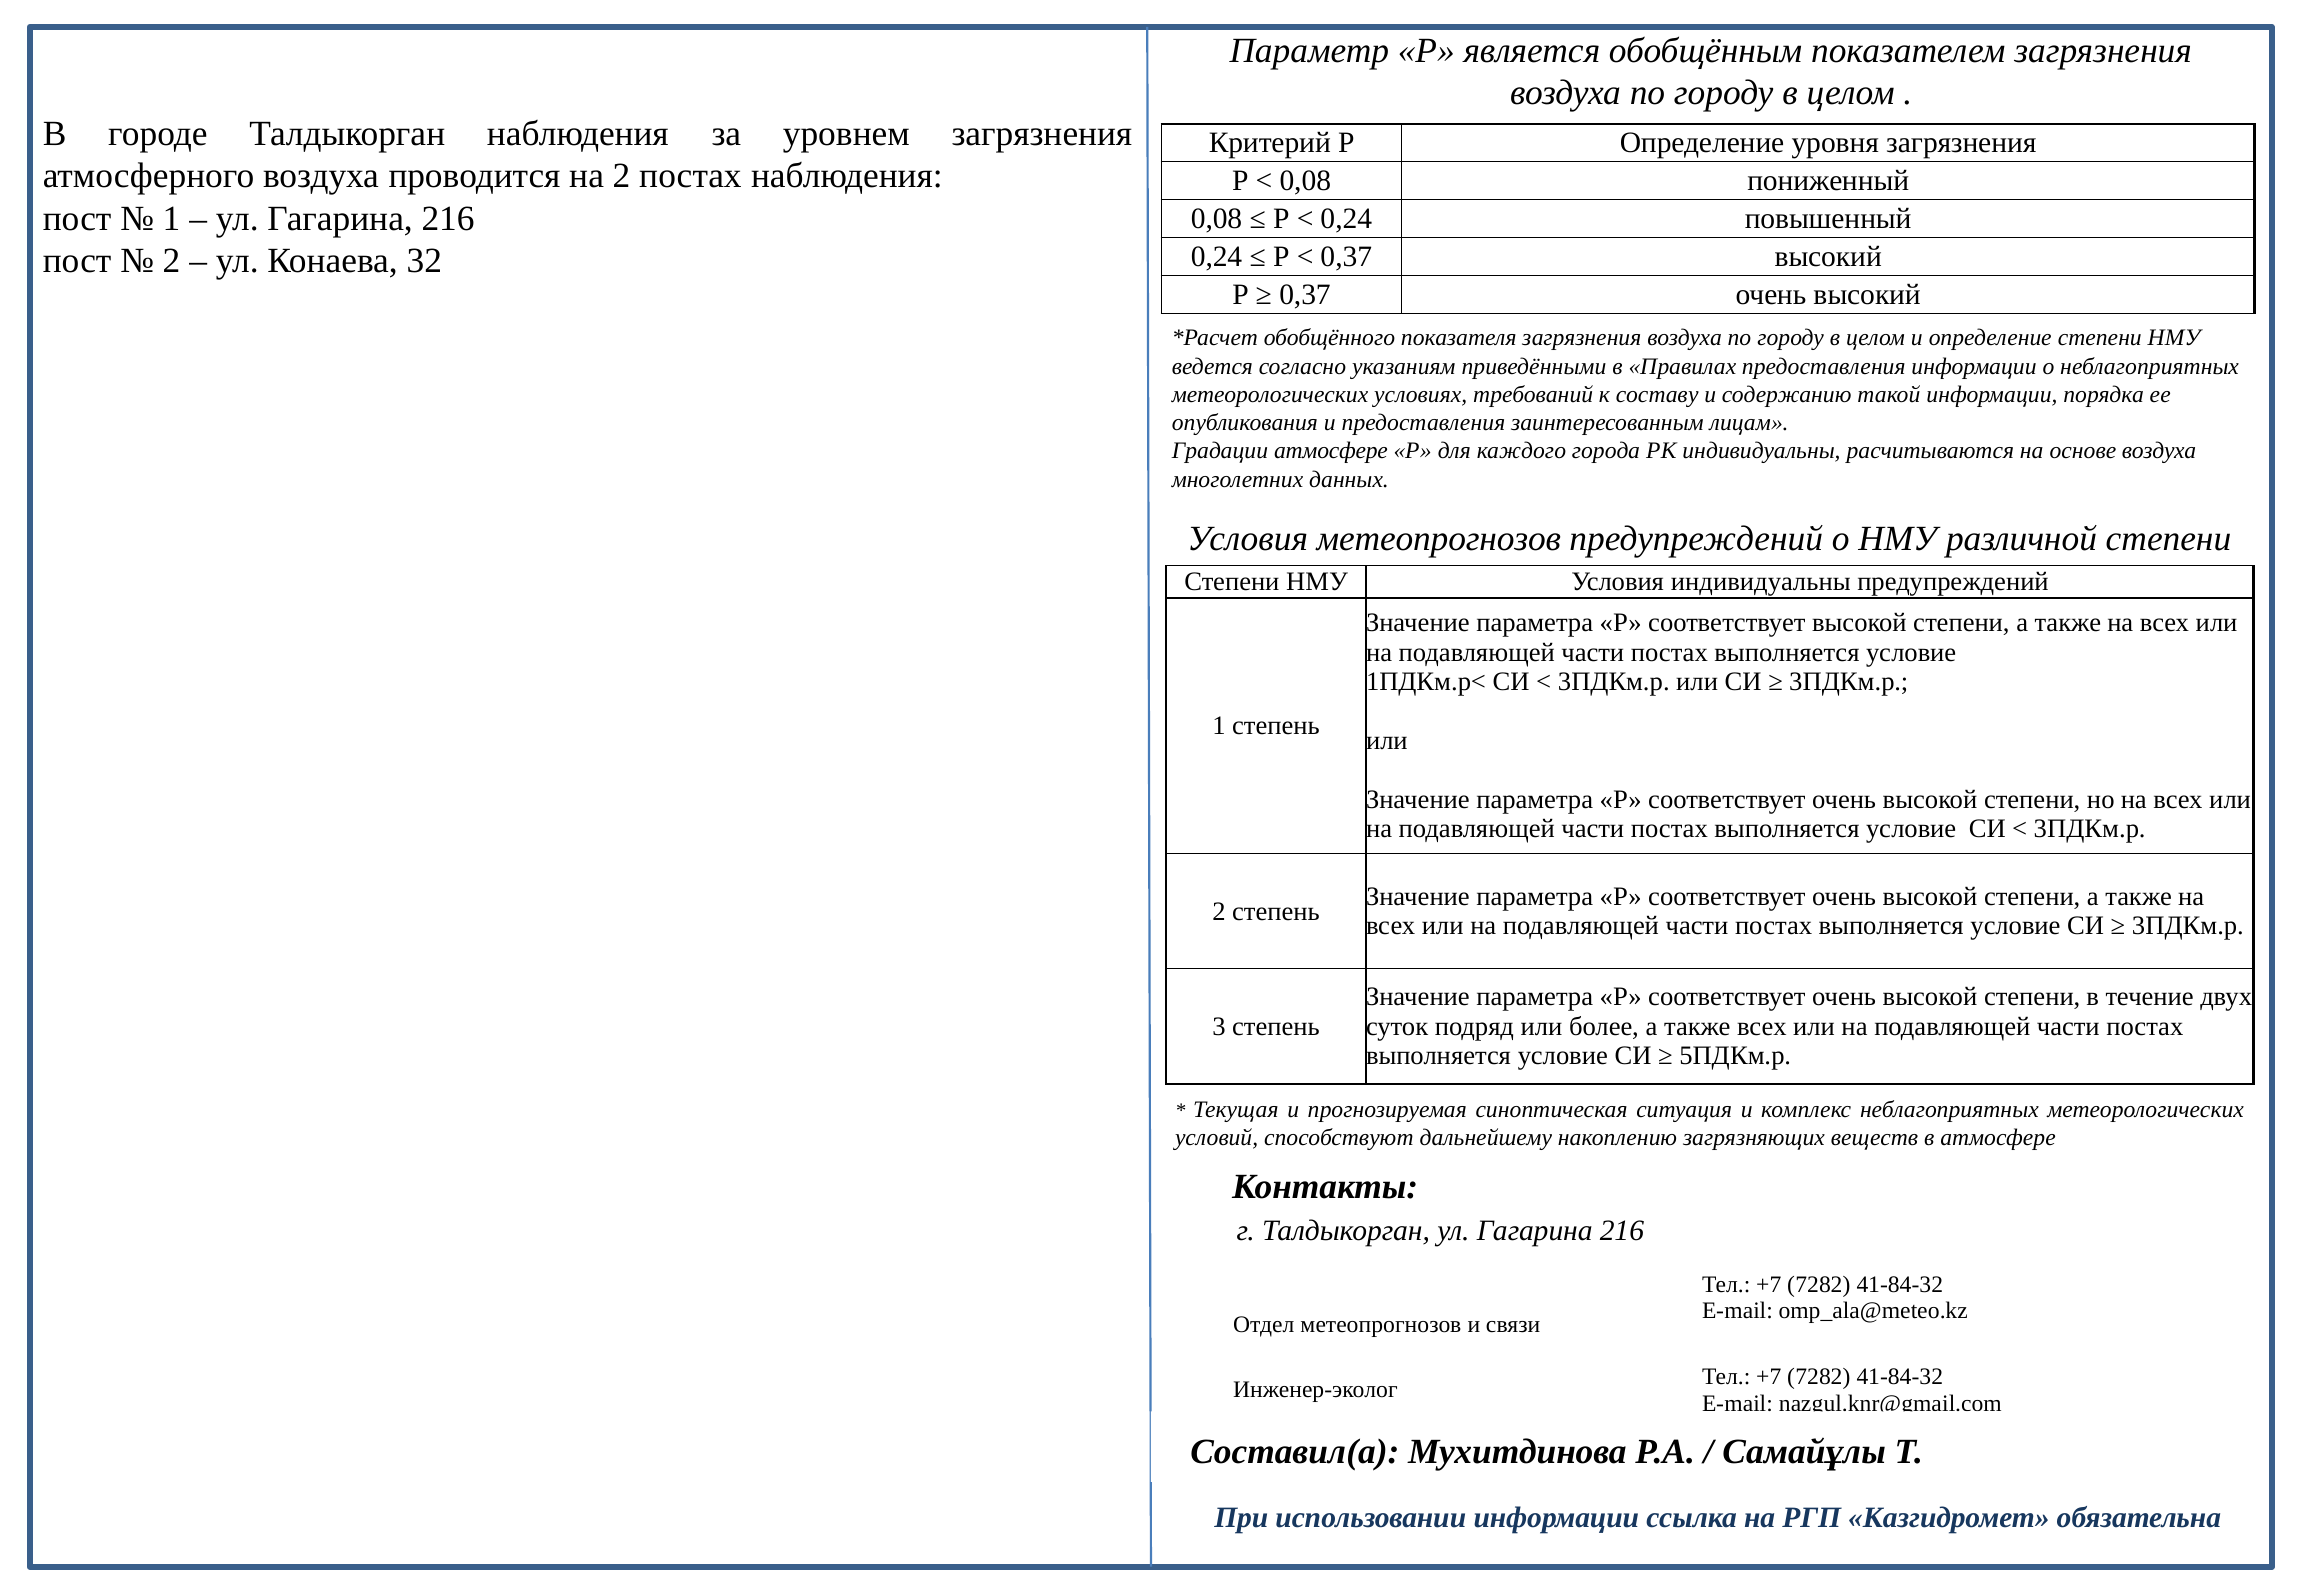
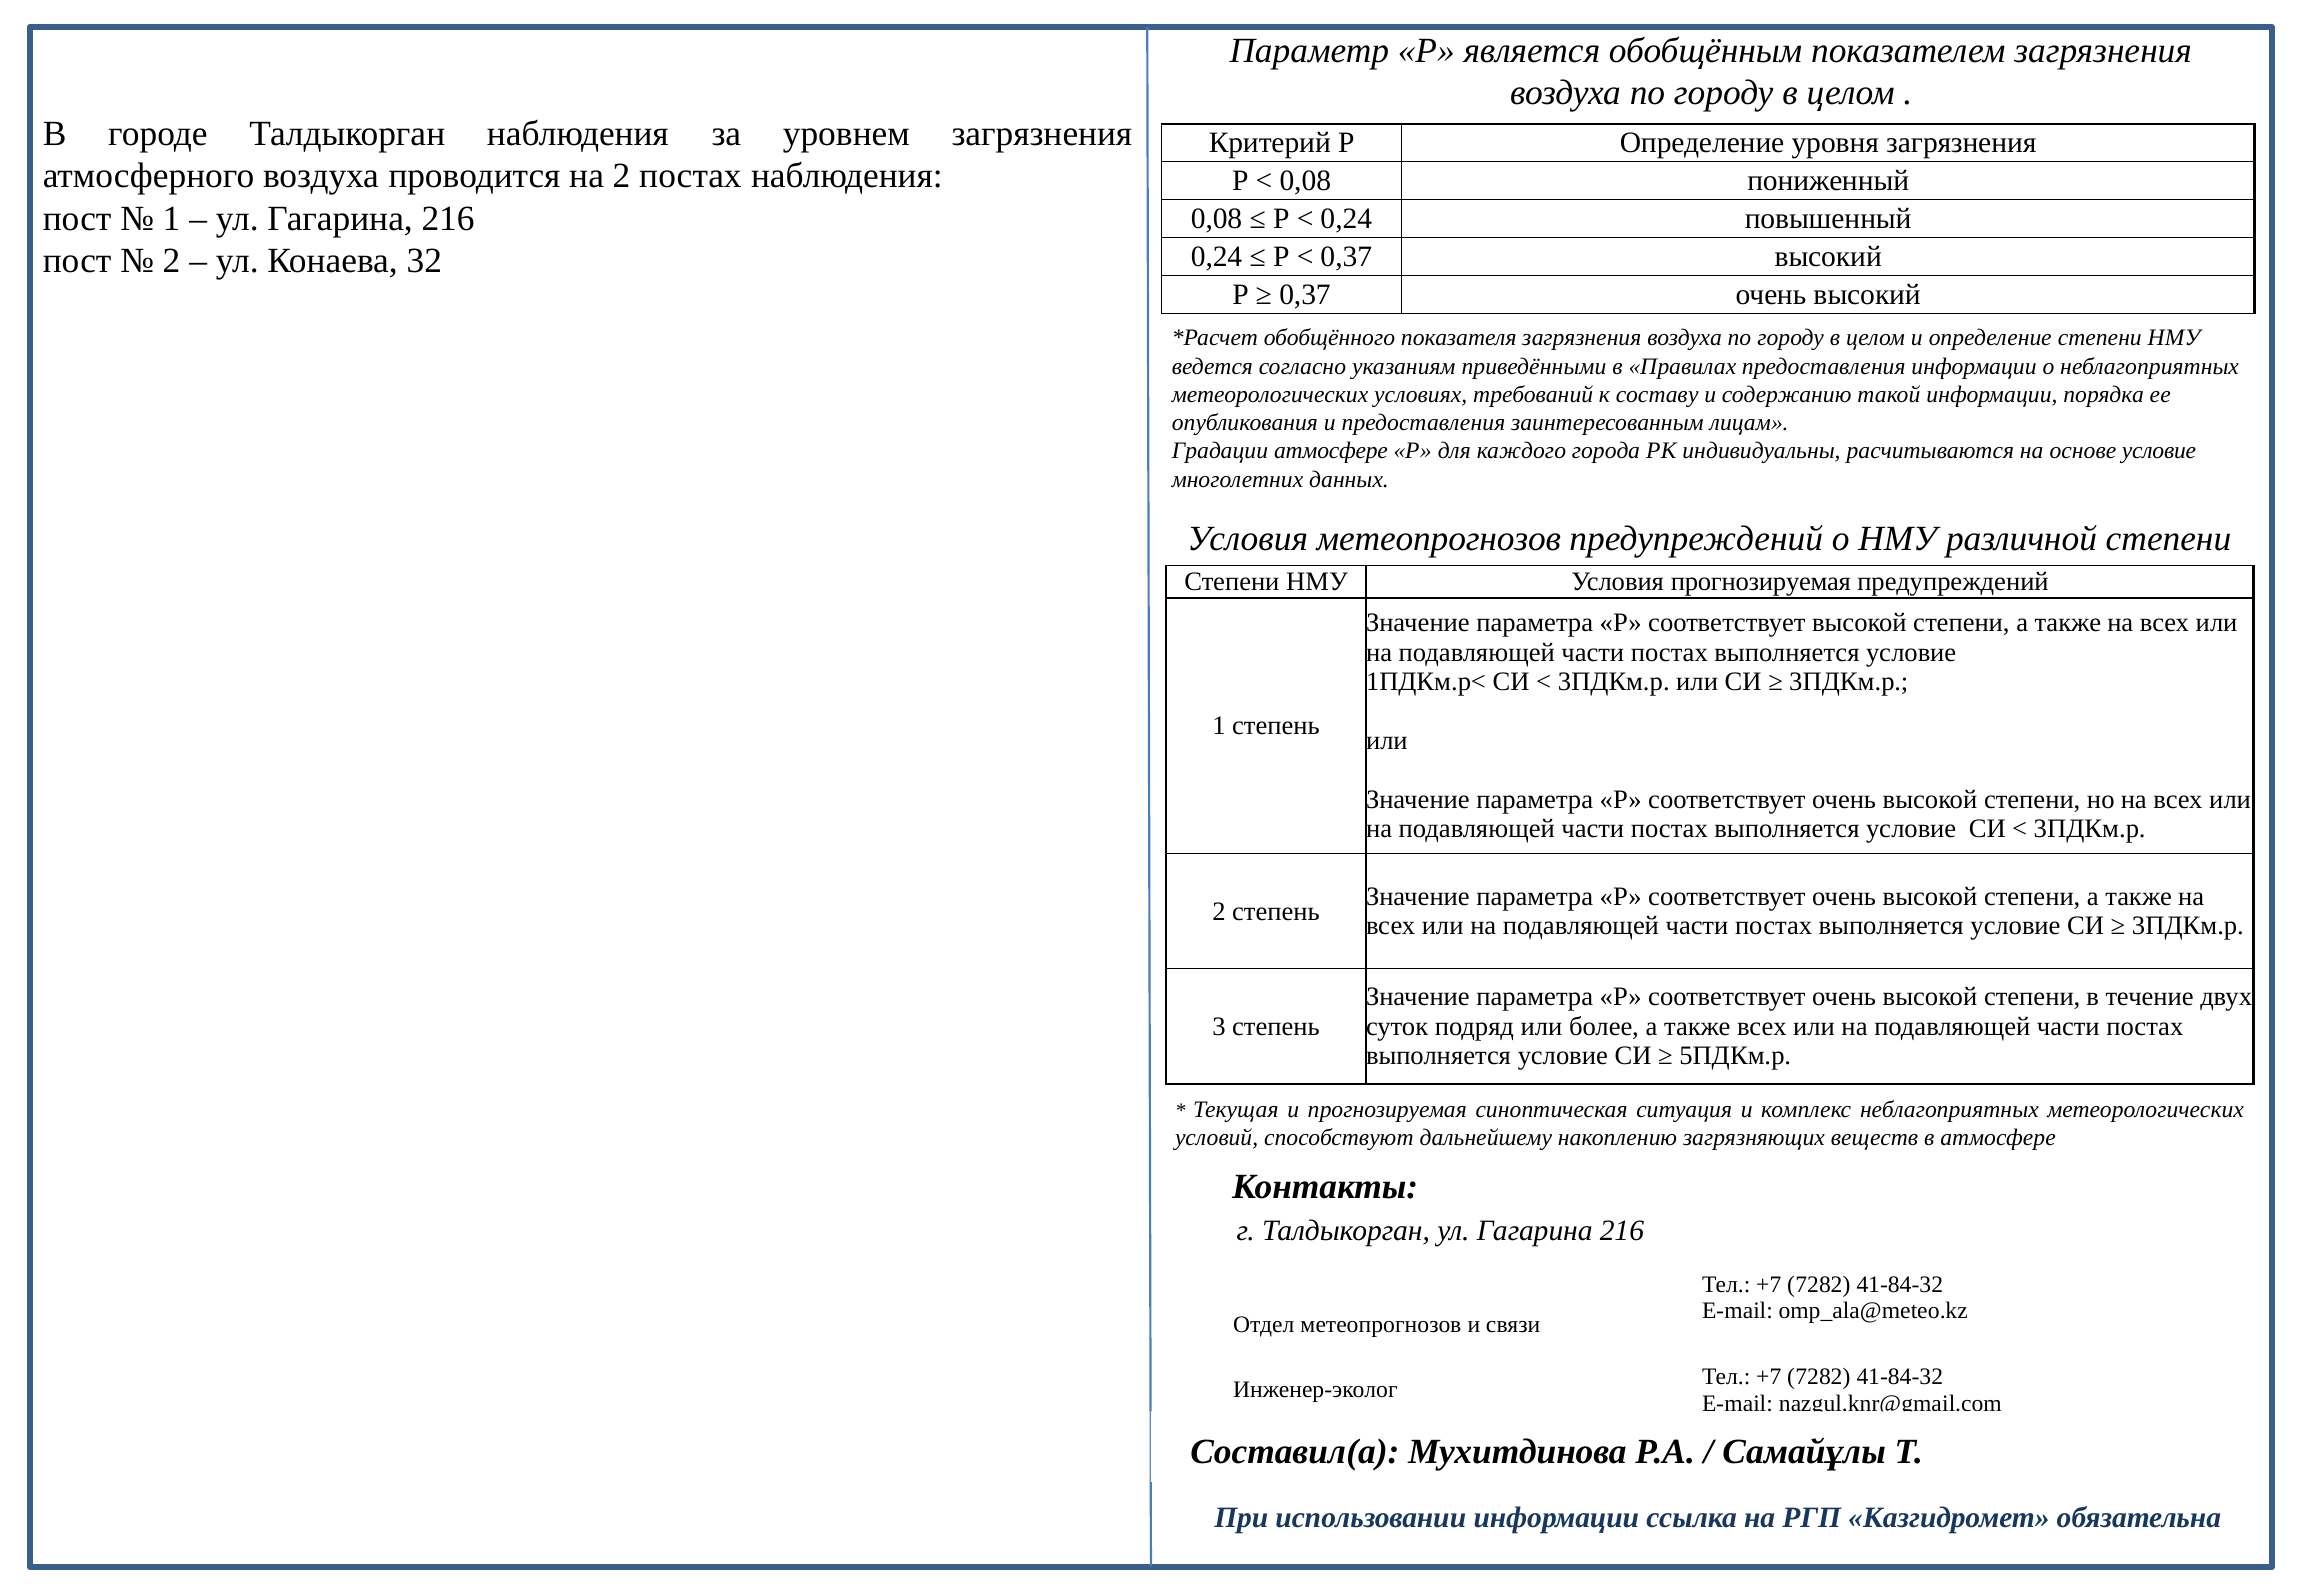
основе воздуха: воздуха -> условие (2159, 451)
Условия индивидуальны: индивидуальны -> прогнозируемая (1761, 582)
